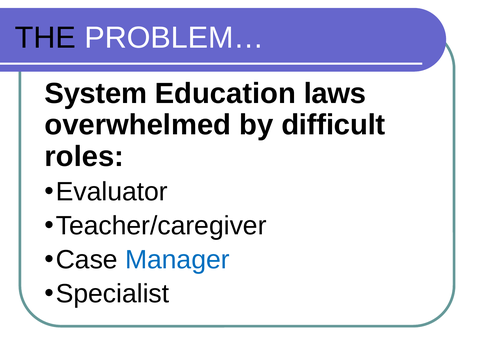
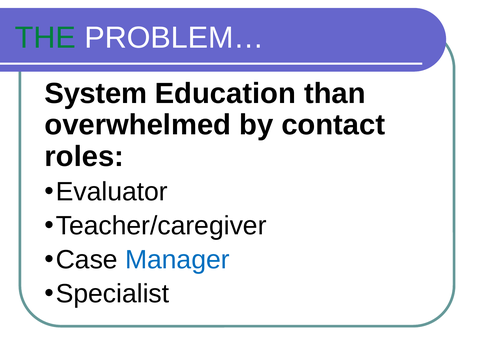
THE colour: black -> green (45, 38)
laws: laws -> than (335, 94)
difficult: difficult -> contact (333, 125)
